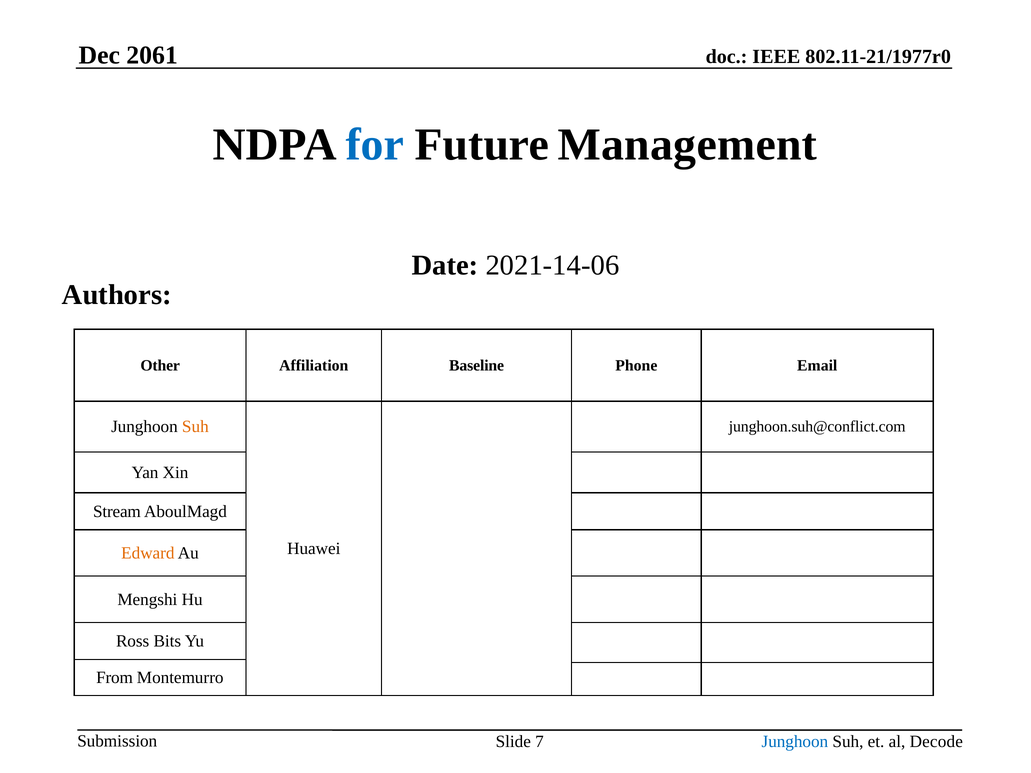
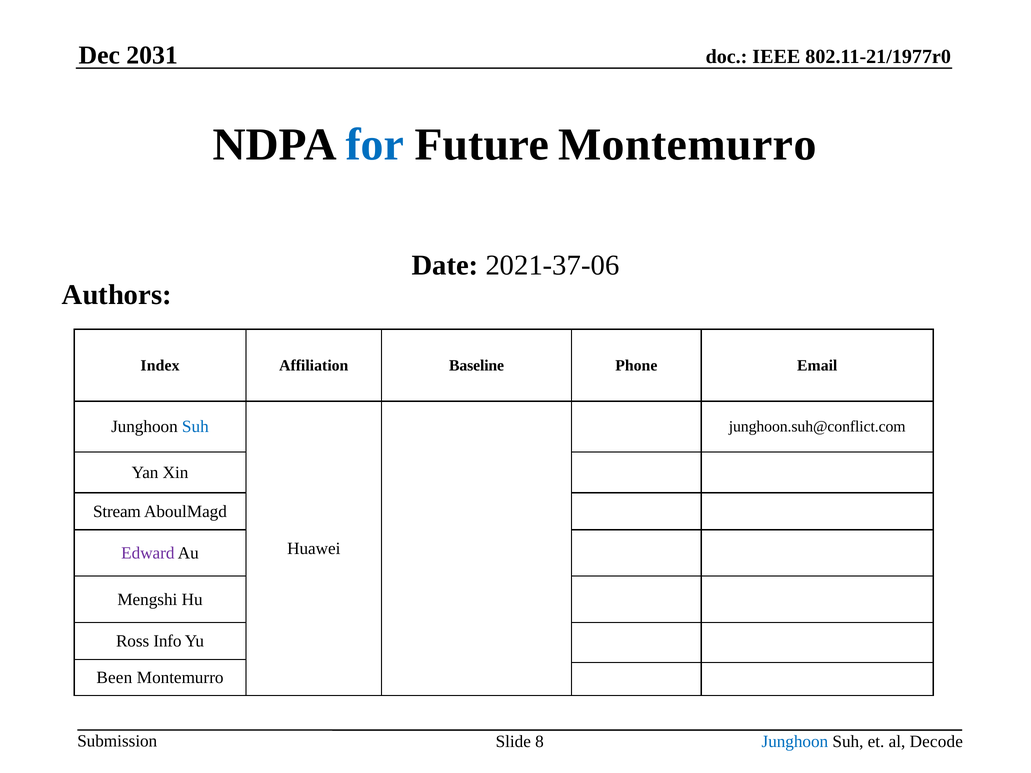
2061: 2061 -> 2031 (152, 55)
Future Management: Management -> Montemurro (687, 145)
2021-14-06: 2021-14-06 -> 2021-37-06 (552, 265)
Other: Other -> Index (160, 365)
Suh colour: orange -> blue (195, 427)
Edward colour: orange -> purple (148, 553)
Bits: Bits -> Info (167, 641)
From: From -> Been (114, 678)
7: 7 -> 8 (540, 742)
